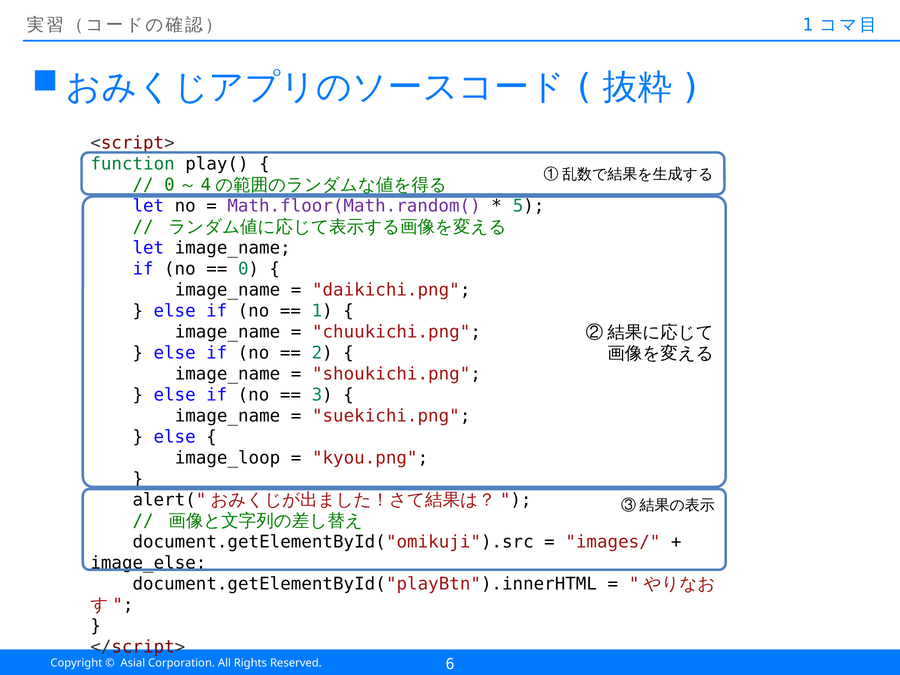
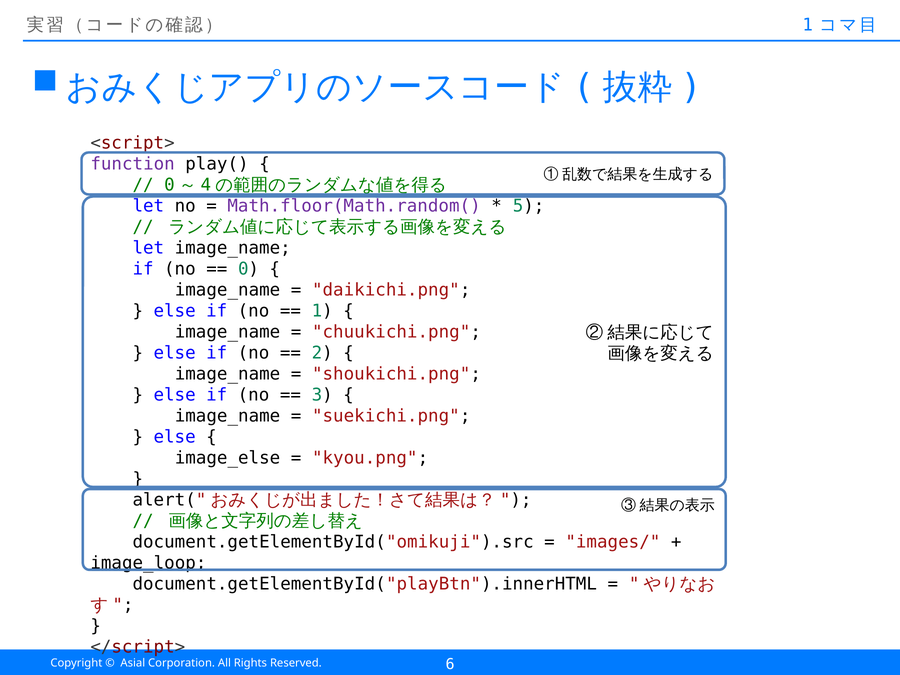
function colour: green -> purple (133, 164)
image_loop: image_loop -> image_else (228, 458)
image_else: image_else -> image_loop (148, 563)
